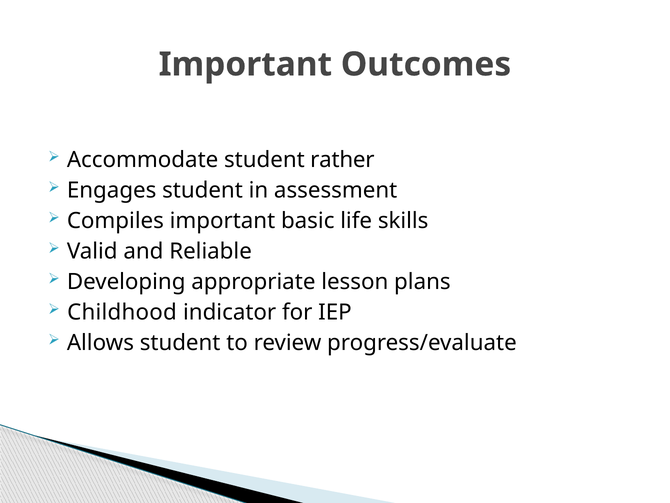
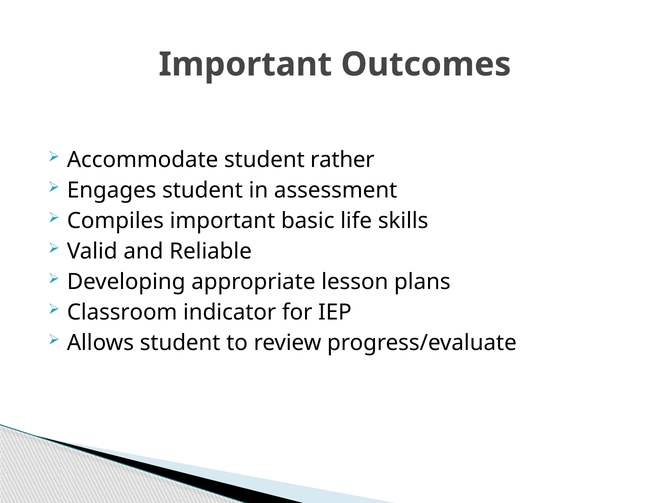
Childhood: Childhood -> Classroom (122, 312)
